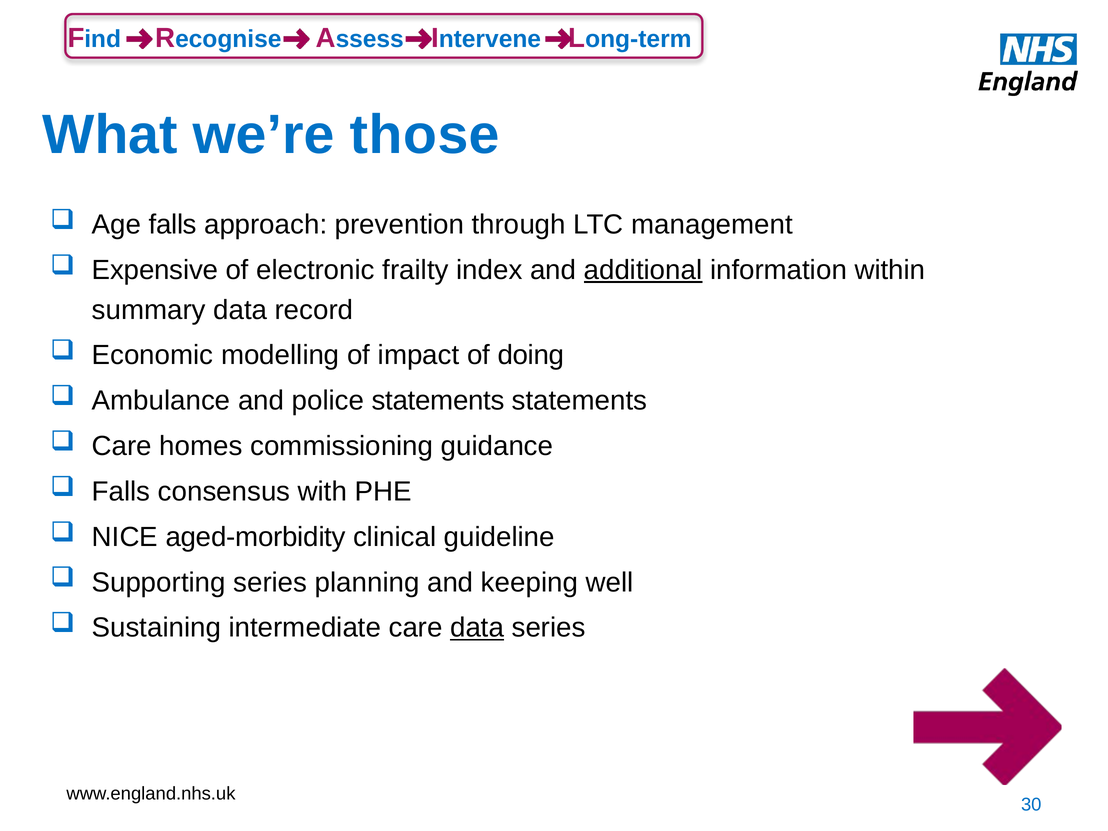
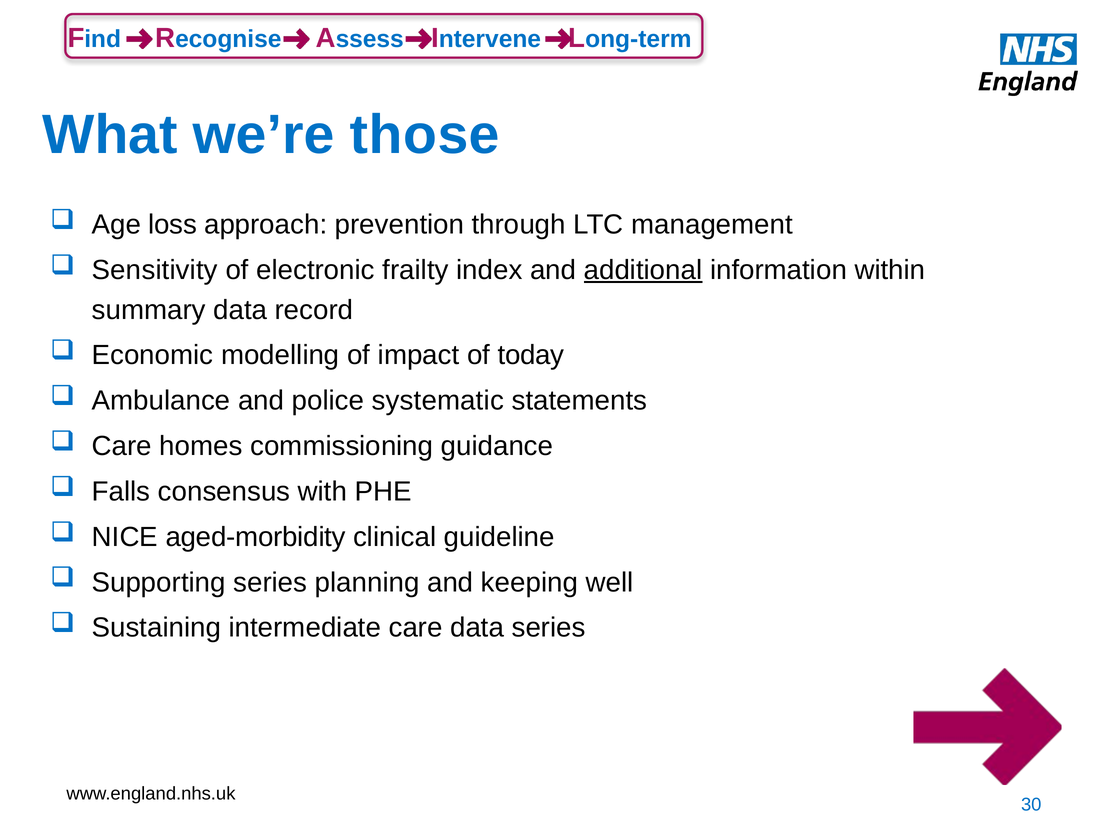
Age falls: falls -> loss (173, 225)
Expensive: Expensive -> Sensitivity (155, 270)
doing: doing -> today (531, 355)
police statements: statements -> systematic (438, 401)
data underline: present -> none (477, 628)
